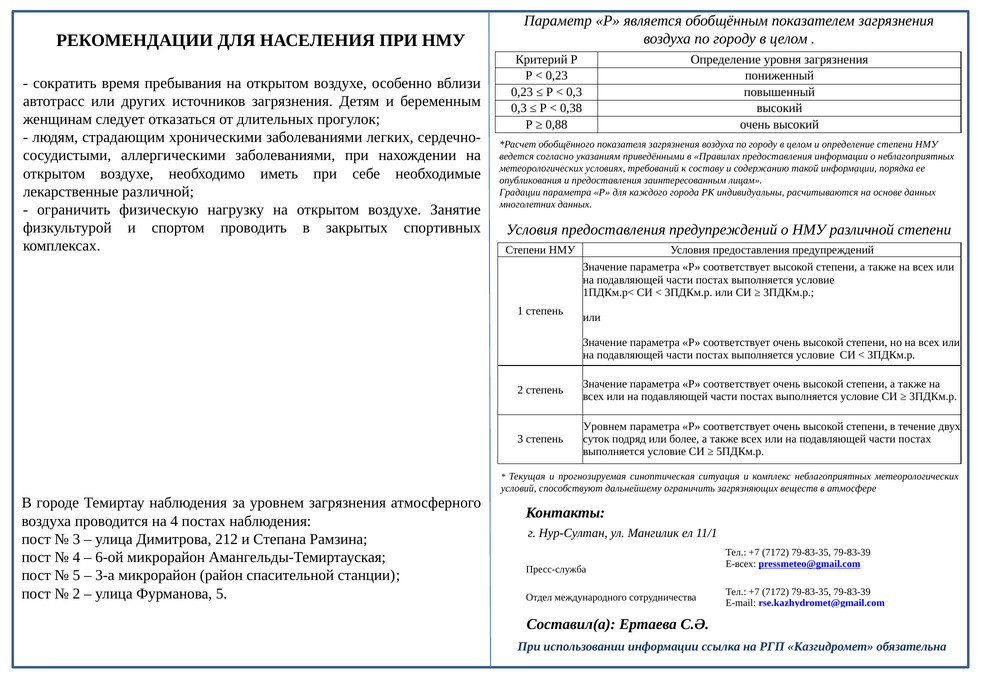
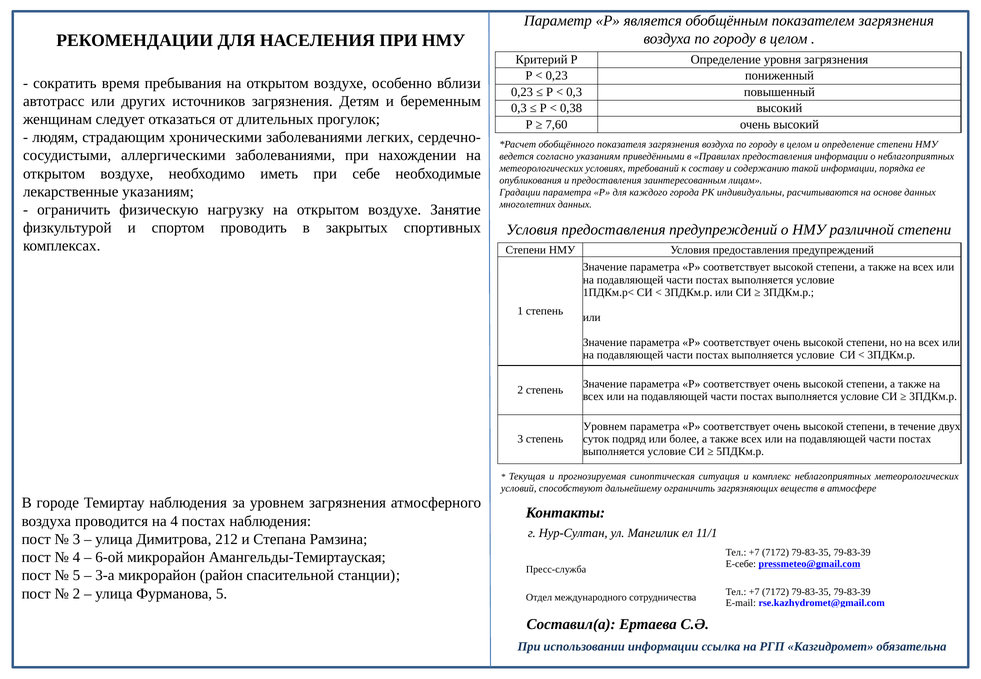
0,88: 0,88 -> 7,60 (557, 124)
лекарственные различной: различной -> указаниям (158, 192)
E-всех: E-всех -> E-себе (741, 564)
